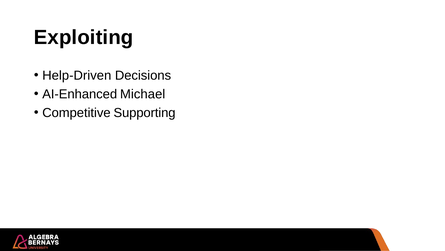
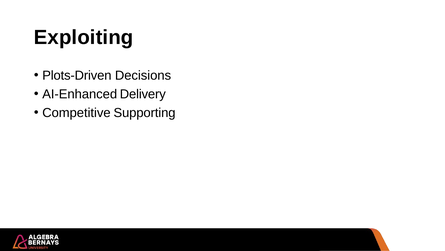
Help-Driven: Help-Driven -> Plots-Driven (77, 75)
Michael: Michael -> Delivery (143, 94)
